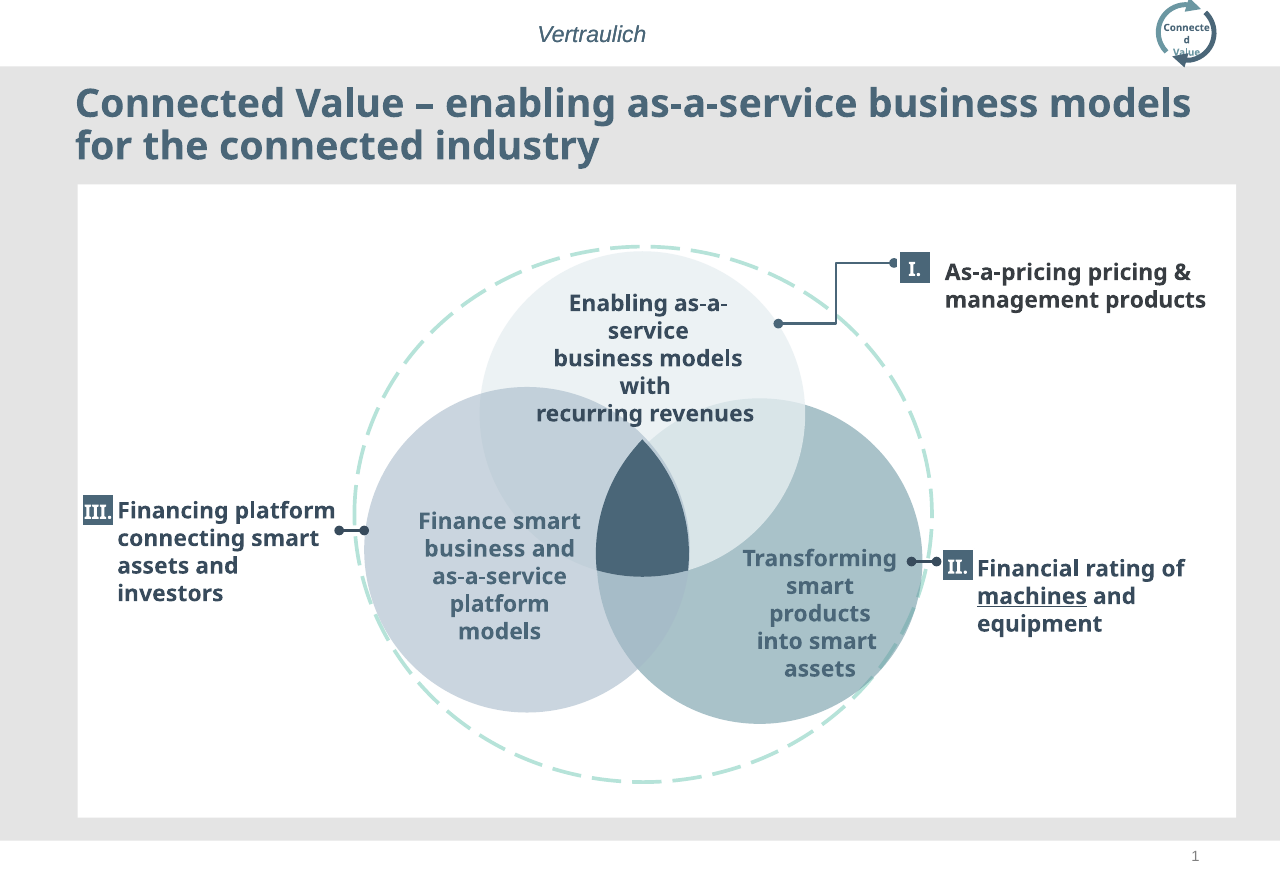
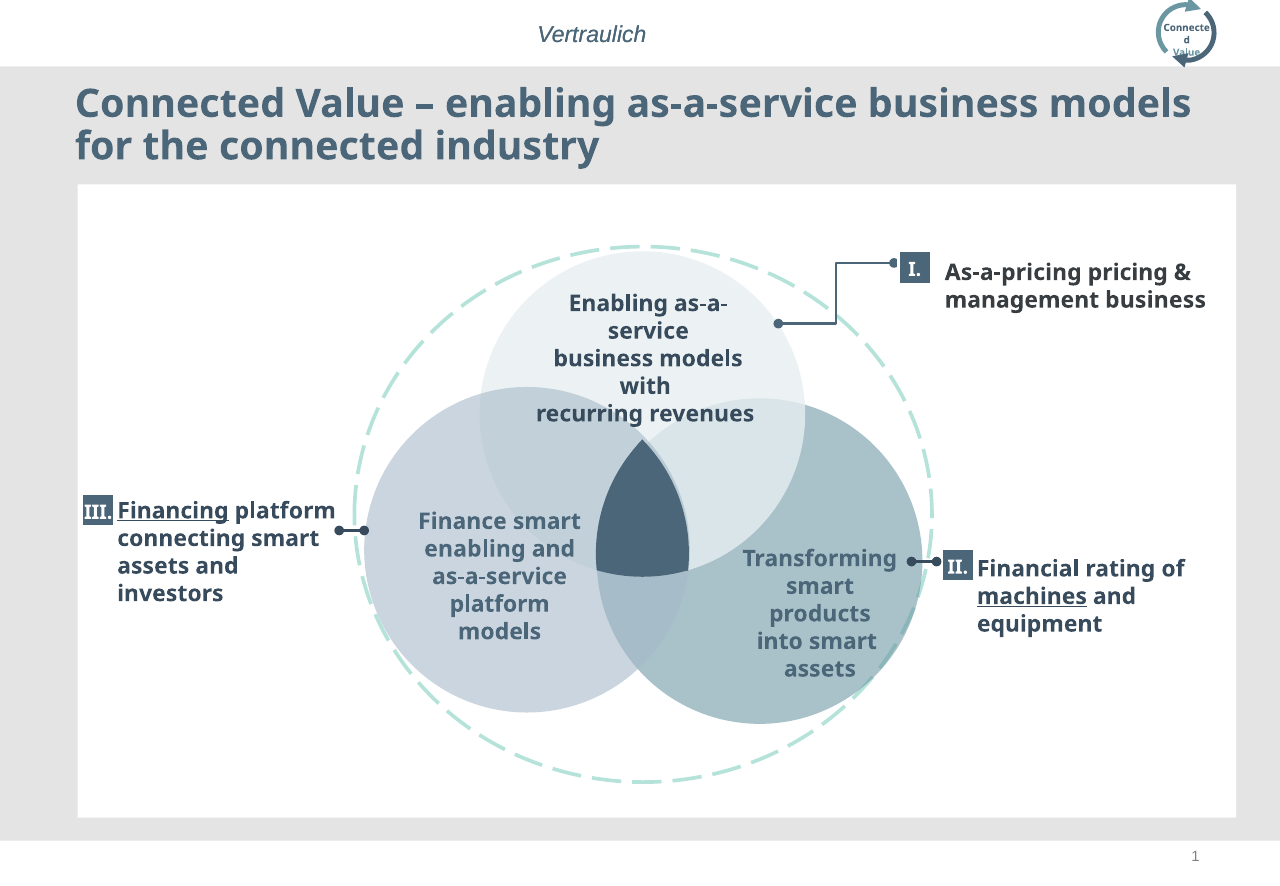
management products: products -> business (1156, 300)
Financing underline: none -> present (173, 511)
business: business -> enabling (475, 549)
